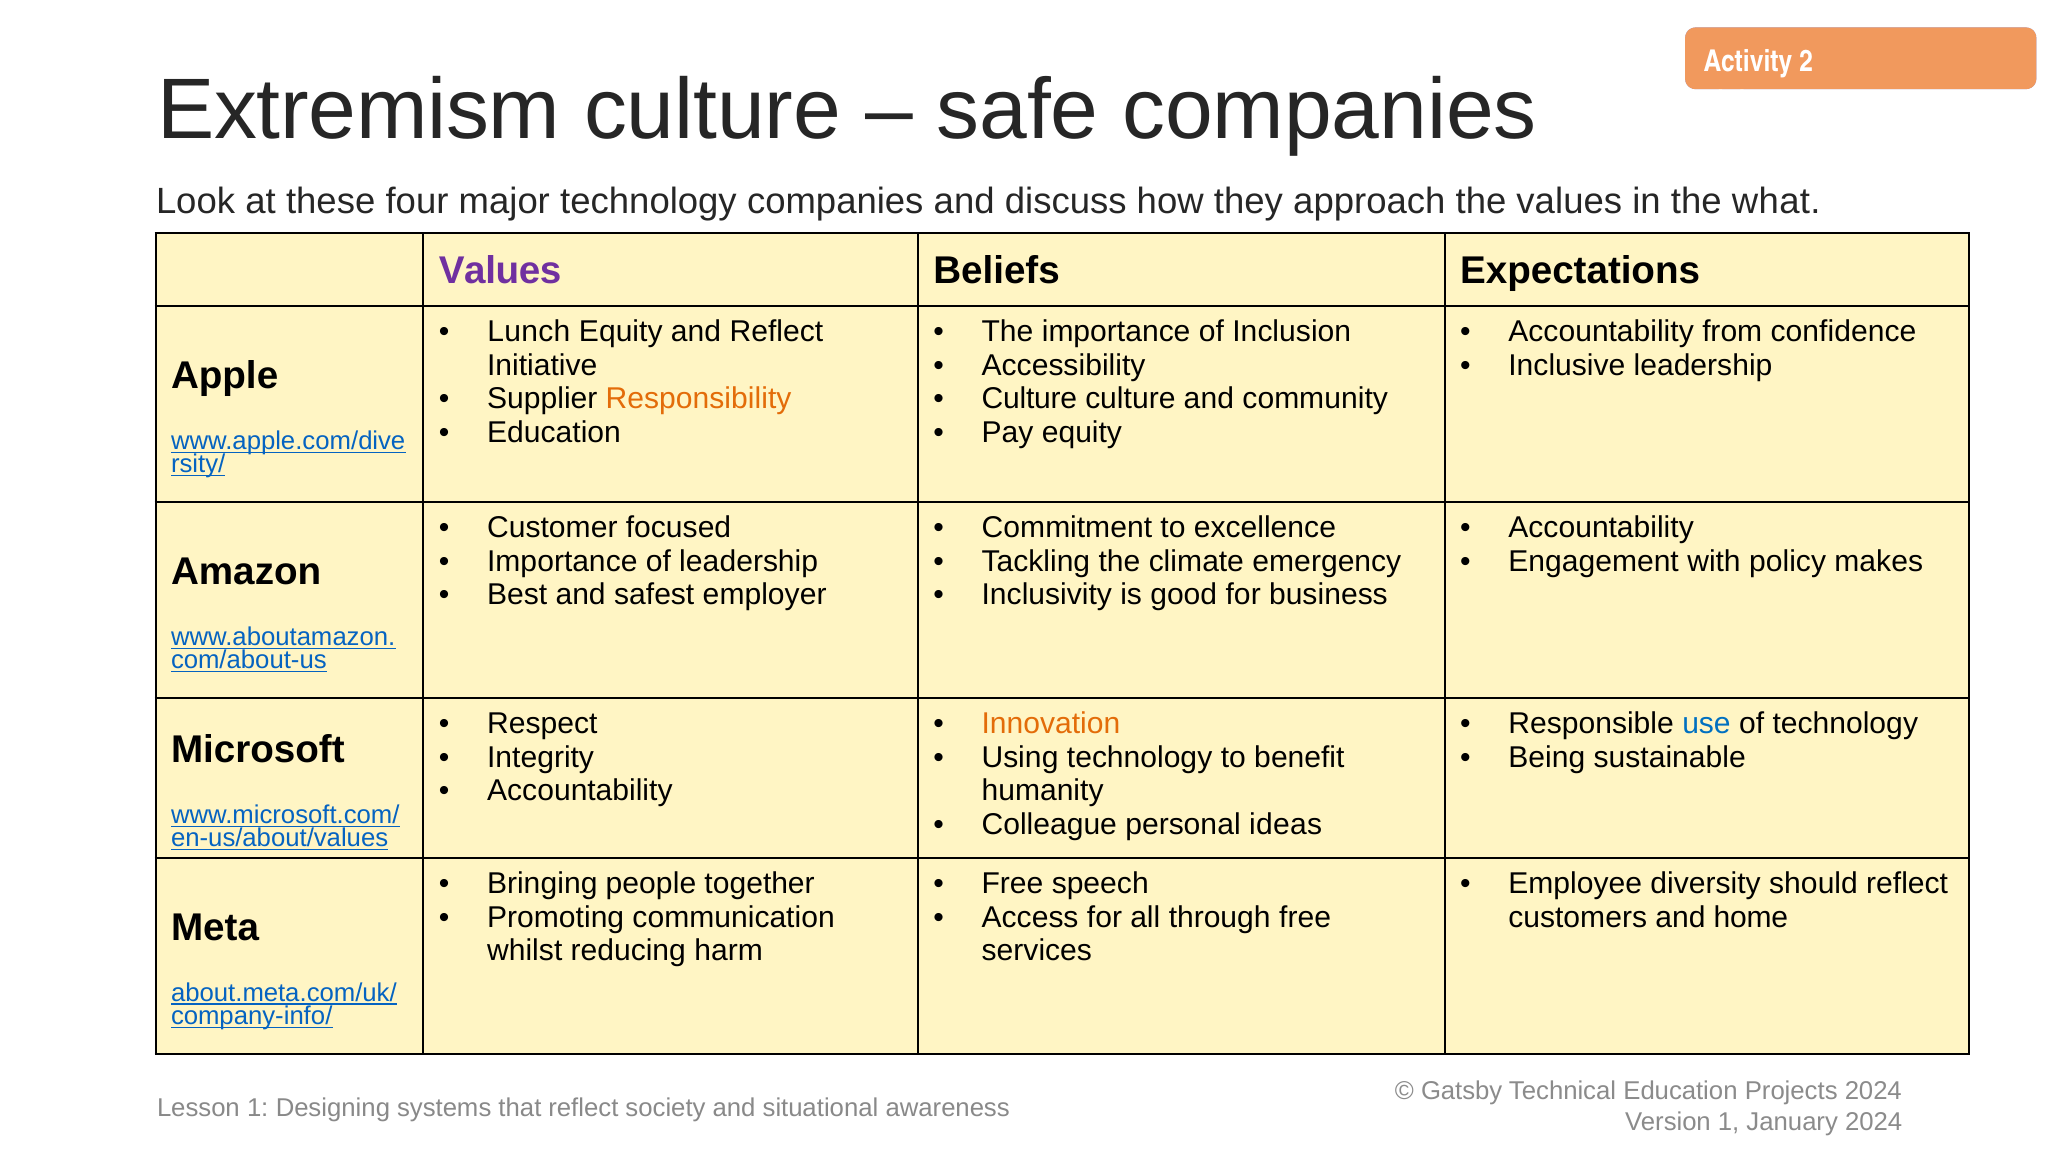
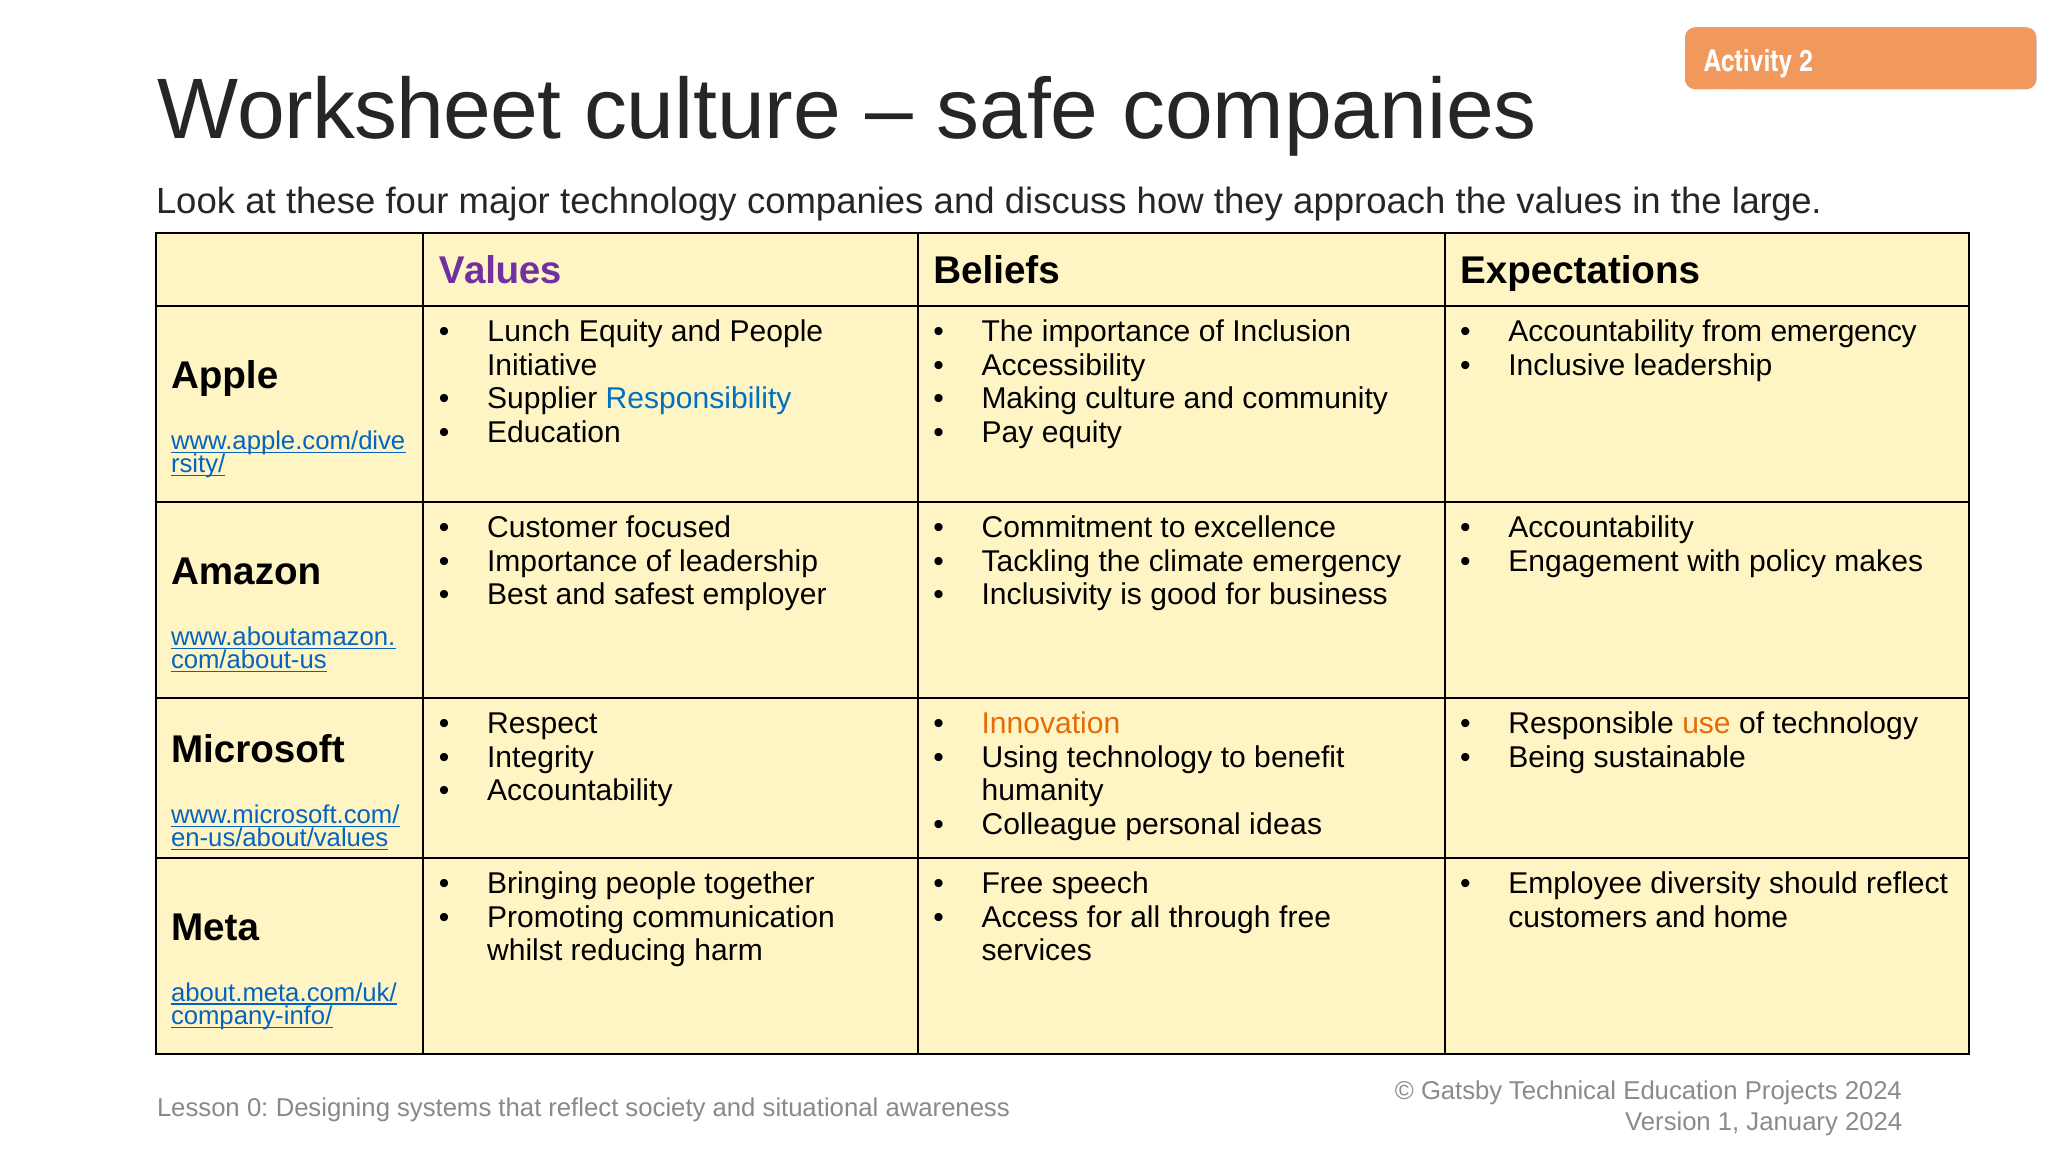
Extremism: Extremism -> Worksheet (359, 111)
what: what -> large (1777, 201)
and Reflect: Reflect -> People (776, 331)
from confidence: confidence -> emergency (1844, 331)
Responsibility colour: orange -> blue (699, 399)
Culture: Culture -> Making (1029, 399)
use colour: blue -> orange (1706, 723)
Lesson 1: 1 -> 0 (258, 1108)
